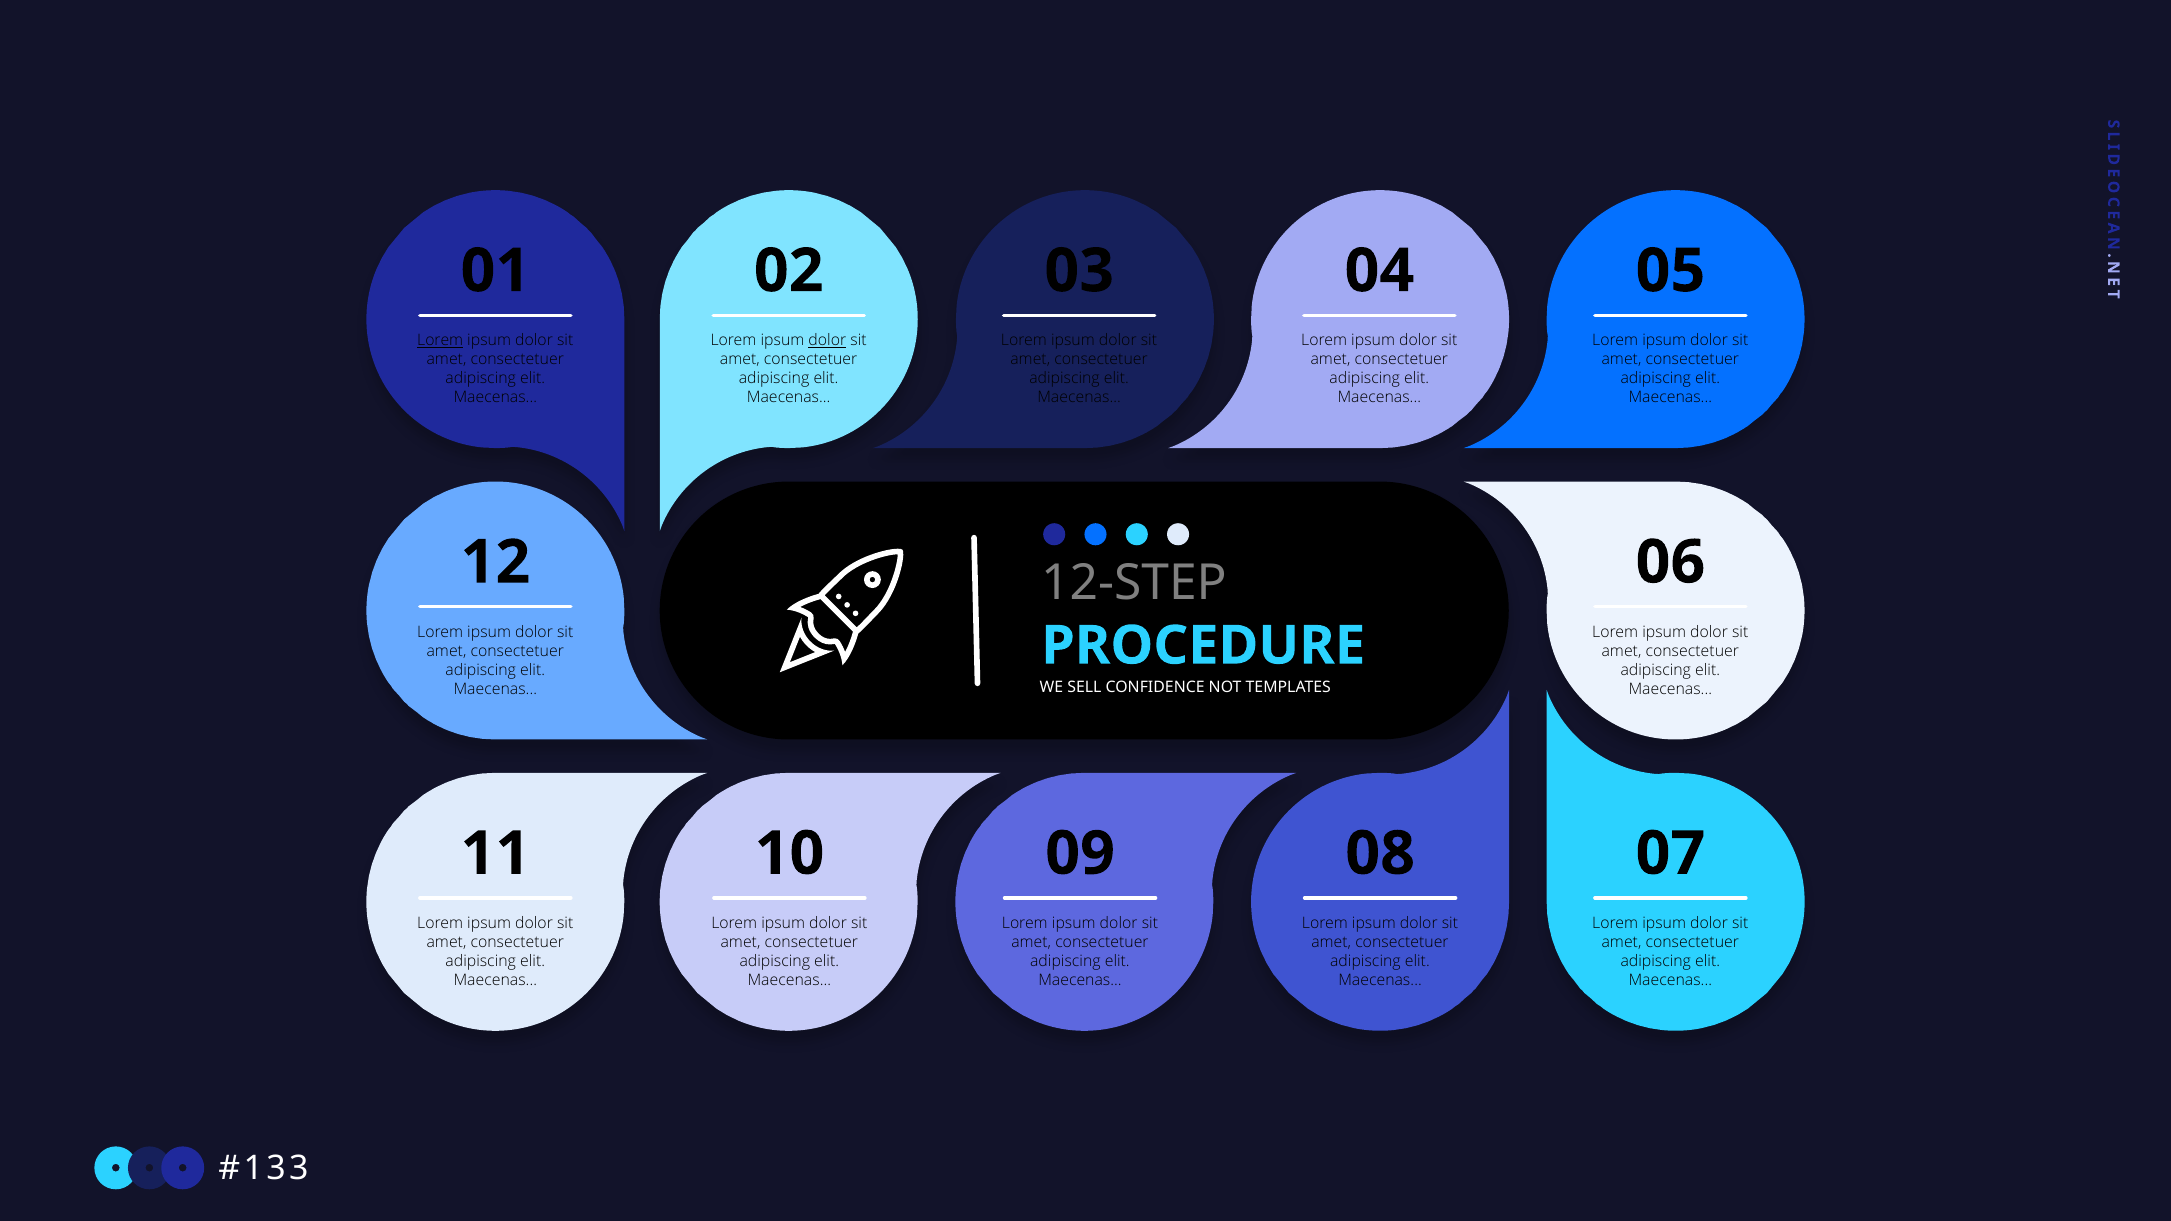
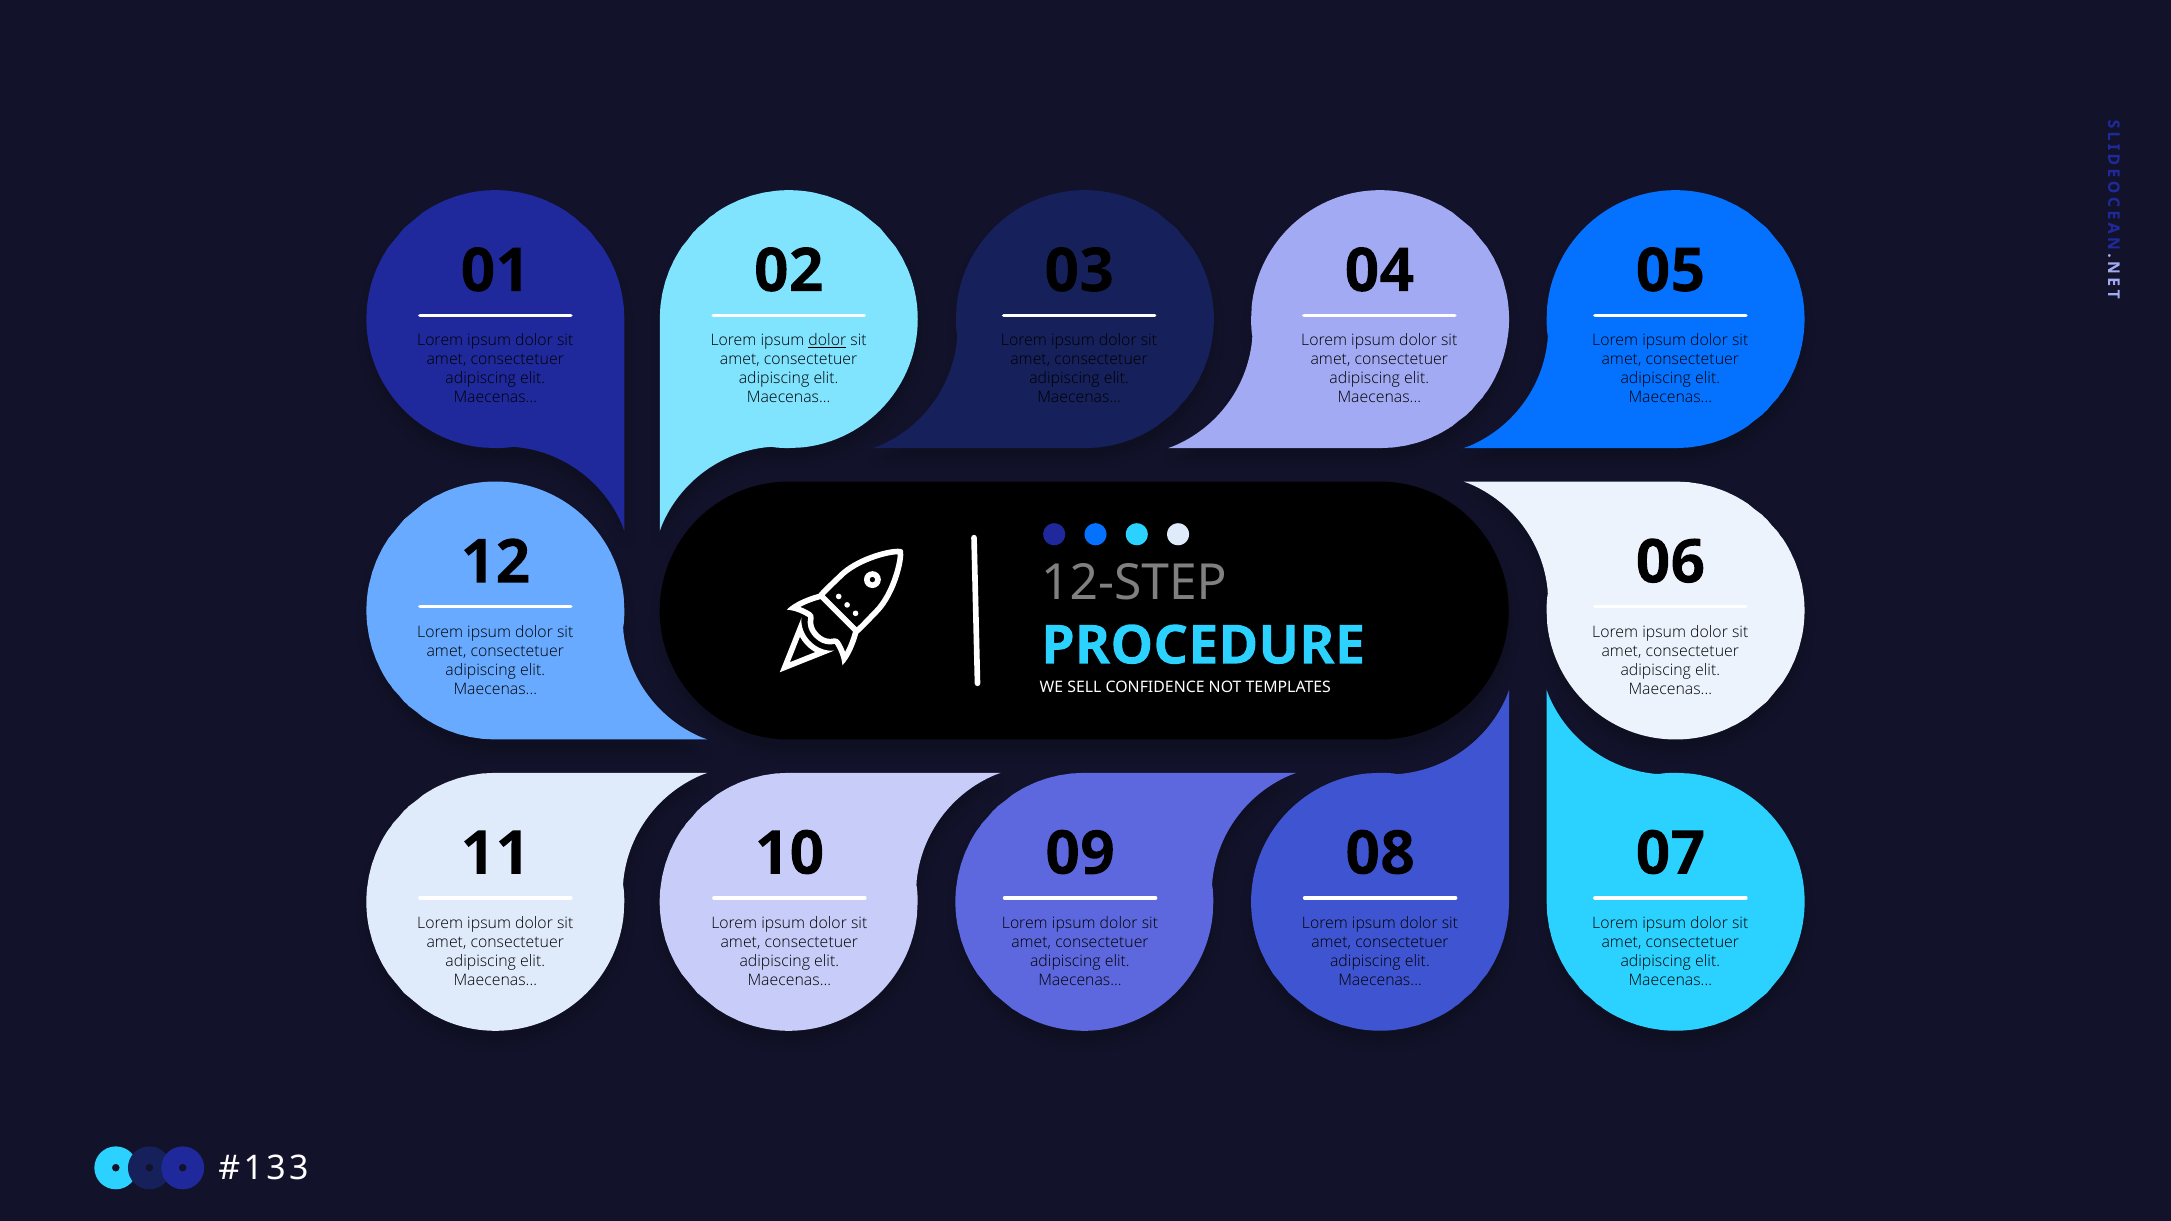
Lorem underline: present -> none (440, 341)
